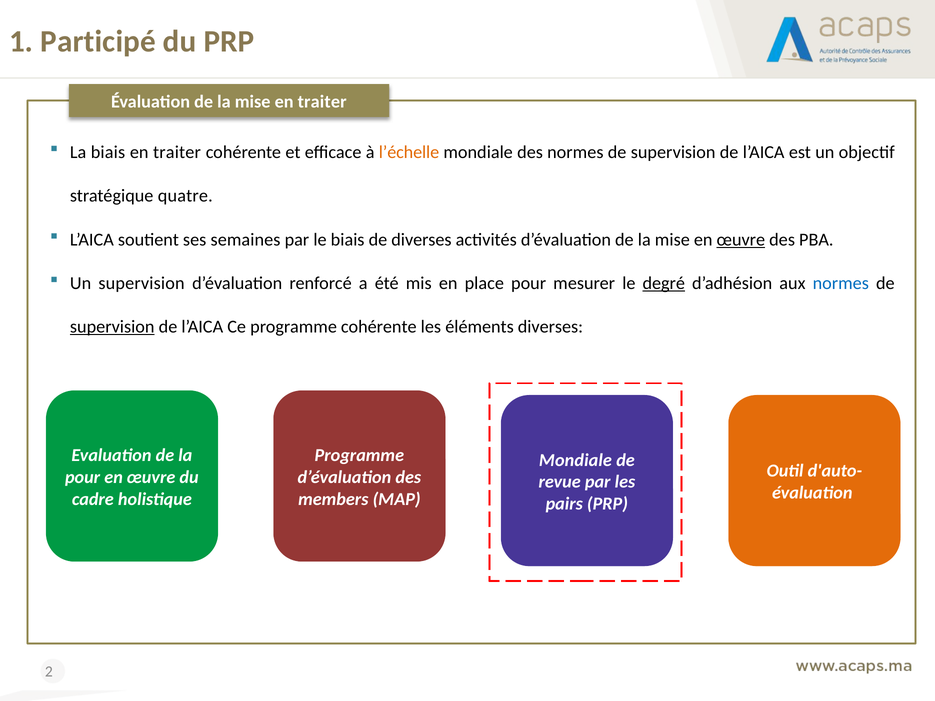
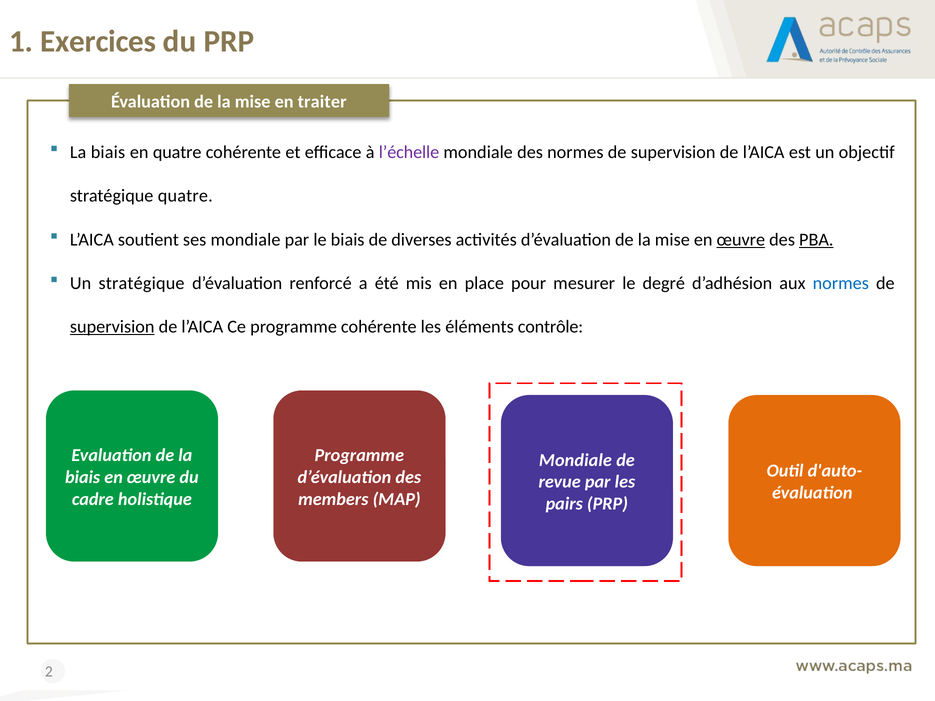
Participé: Participé -> Exercices (98, 41)
traiter: traiter -> quatre (177, 152)
l’échelle colour: orange -> purple (409, 152)
ses semaines: semaines -> mondiale (246, 240)
PBA underline: none -> present (816, 240)
Un supervision: supervision -> stratégique (142, 283)
degré underline: present -> none (664, 283)
éléments diverses: diverses -> contrôle (550, 327)
pour: pour -> biais (83, 477)
